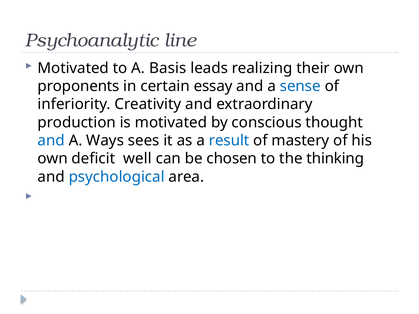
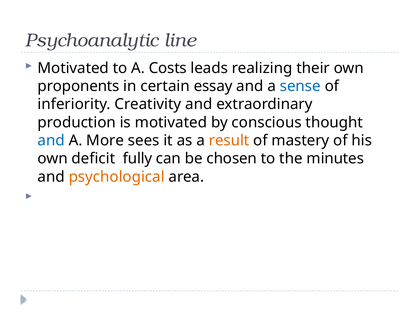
Basis: Basis -> Costs (168, 68)
Ways: Ways -> More (105, 141)
result colour: blue -> orange (229, 141)
well: well -> fully (138, 159)
thinking: thinking -> minutes (335, 159)
psychological colour: blue -> orange (117, 177)
